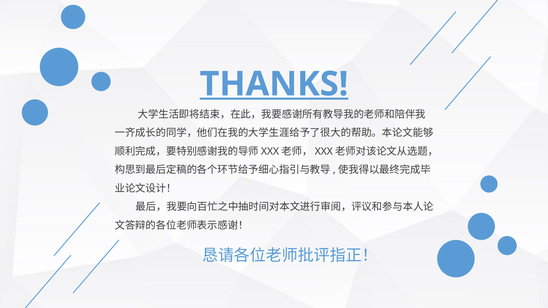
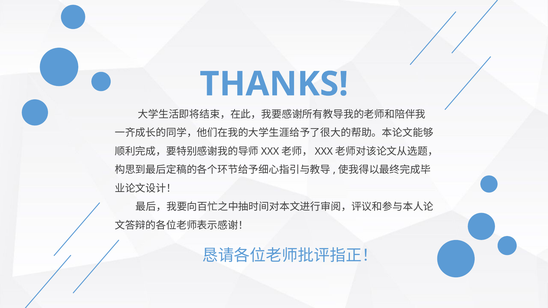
THANKS underline: present -> none (274, 84)
